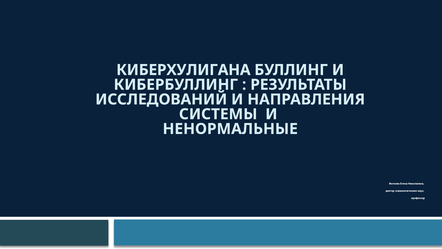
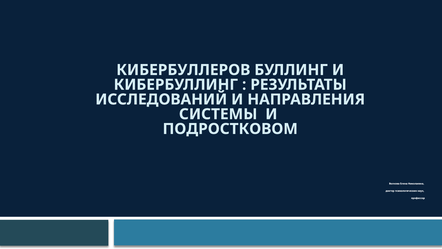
КИБЕРХУЛИГАНА: КИБЕРХУЛИГАНА -> КИБЕРБУЛЛЕРОВ (183, 70)
НЕНОРМАЛЬНЫЕ: НЕНОРМАЛЬНЫЕ -> ПОДРОСТКОВОМ (230, 129)
